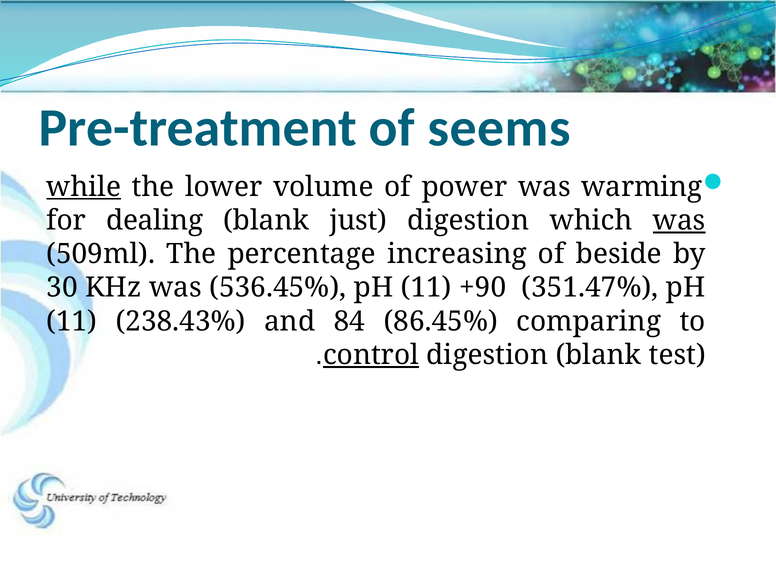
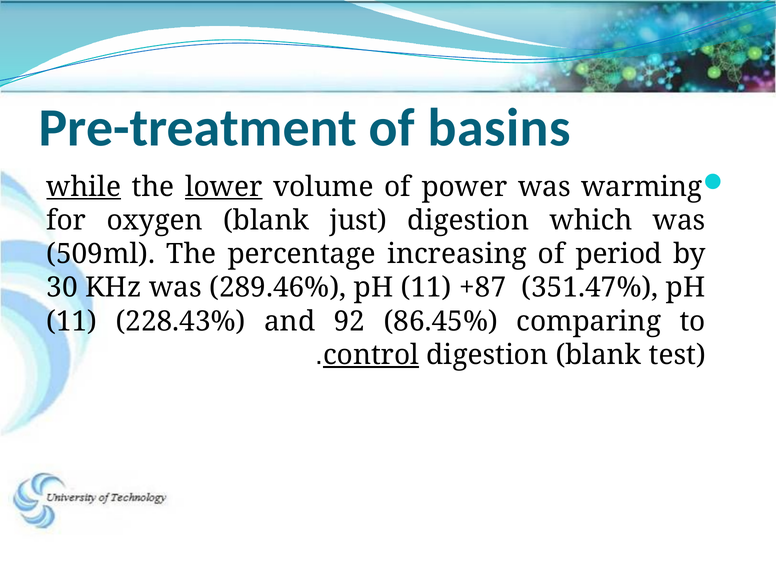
seems: seems -> basins (499, 128)
lower underline: none -> present (224, 187)
dealing: dealing -> oxygen (155, 220)
was underline: present -> none (679, 220)
beside: beside -> period (619, 254)
536.45%: 536.45% -> 289.46% (278, 288)
+90: +90 -> +87 (483, 288)
238.43%: 238.43% -> 228.43% (181, 321)
84: 84 -> 92 (349, 321)
